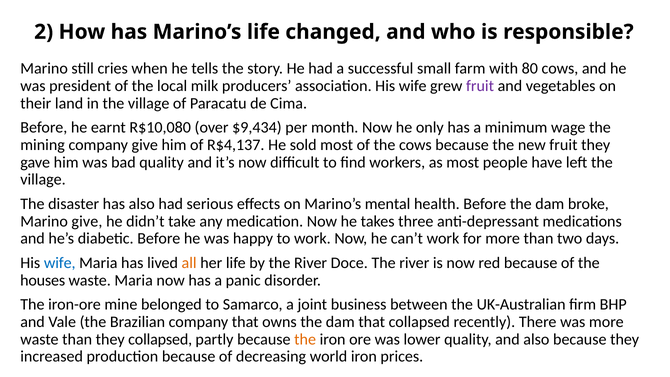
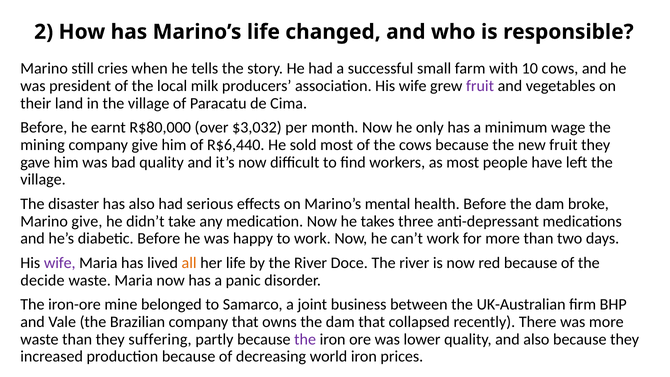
80: 80 -> 10 (530, 69)
R$10,080: R$10,080 -> R$80,000 (160, 128)
$9,434: $9,434 -> $3,032 (257, 128)
R$4,137: R$4,137 -> R$6,440 (236, 145)
wife colour: blue -> purple (60, 263)
houses: houses -> decide (43, 280)
they collapsed: collapsed -> suffering (160, 339)
the colour: orange -> purple (305, 339)
